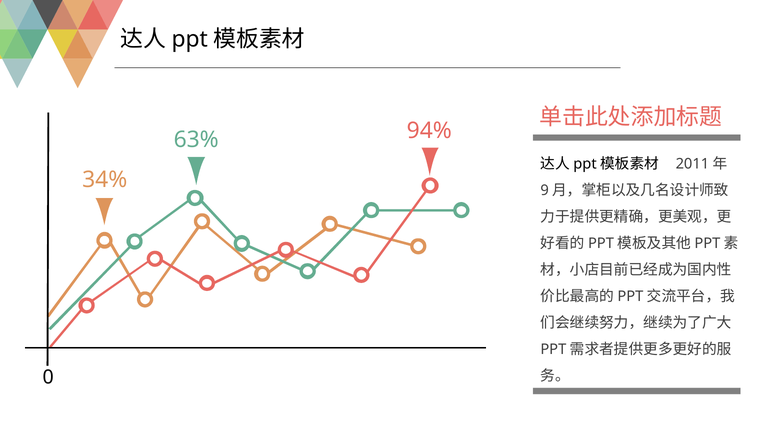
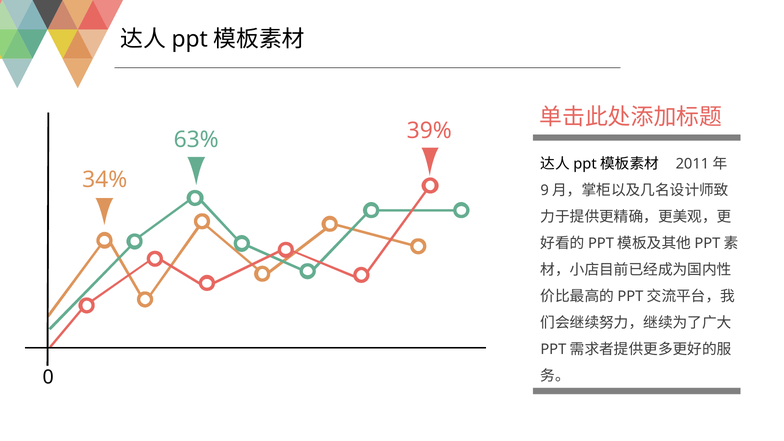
94%: 94% -> 39% (429, 131)
